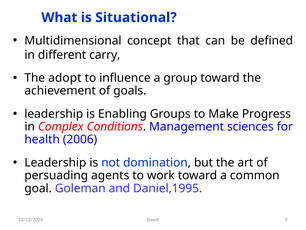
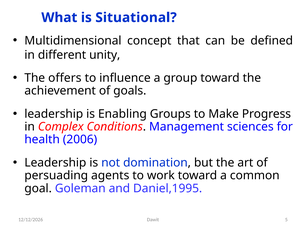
carry: carry -> unity (105, 55)
adopt: adopt -> offers (65, 78)
